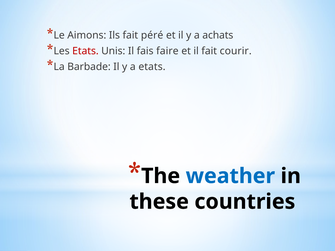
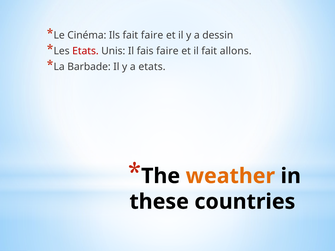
Aimons: Aimons -> Cinéma (87, 35)
fait péré: péré -> faire (152, 35)
achats: achats -> dessin (218, 35)
courir: courir -> allons (236, 51)
weather colour: blue -> orange (230, 176)
